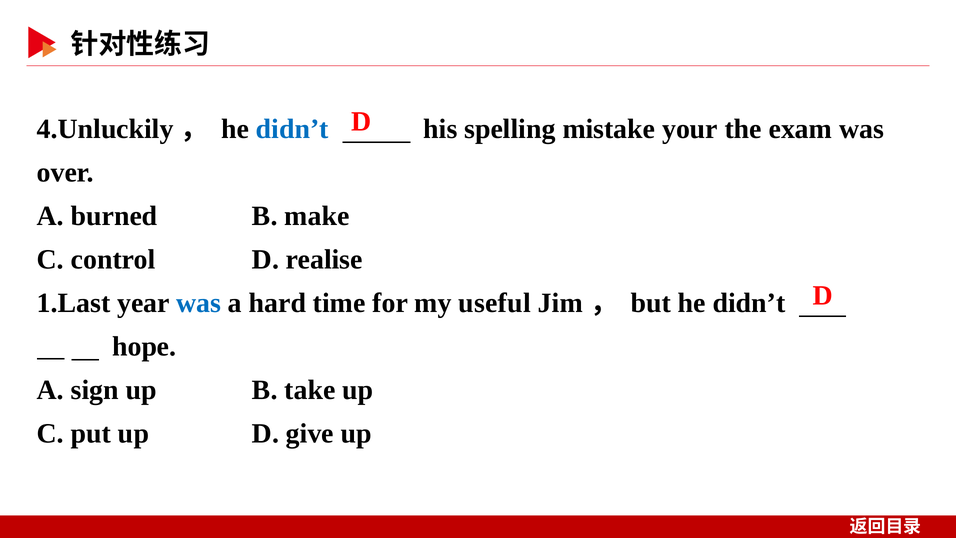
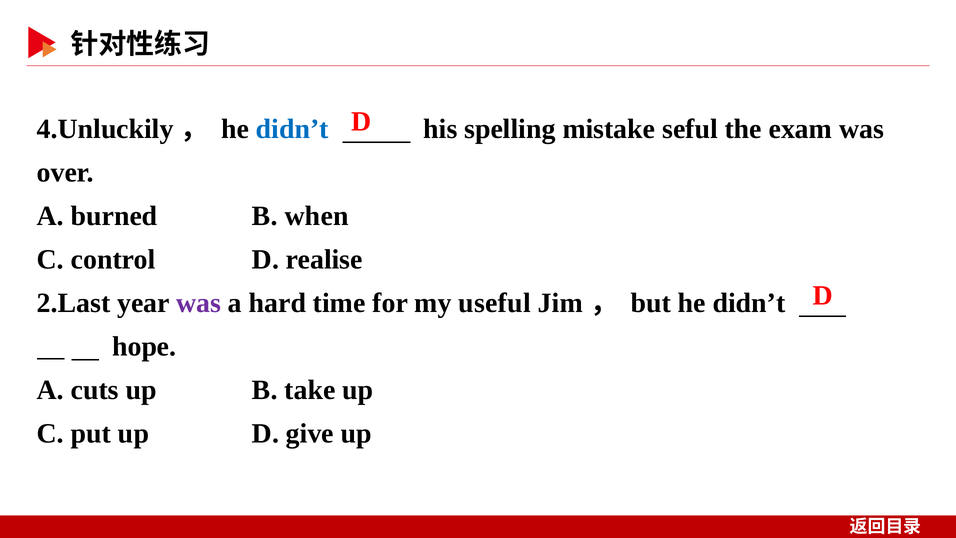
your: your -> seful (690, 129)
make: make -> when (317, 216)
1.Last: 1.Last -> 2.Last (74, 303)
was colour: blue -> purple (199, 303)
sign: sign -> cuts (95, 390)
